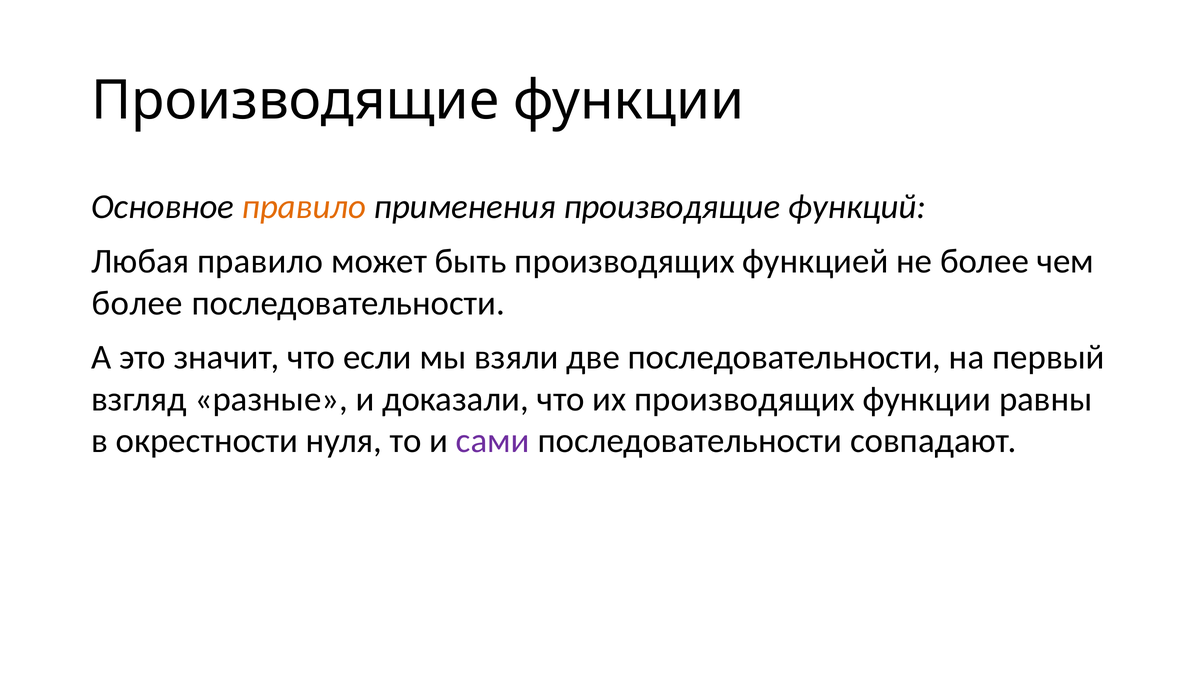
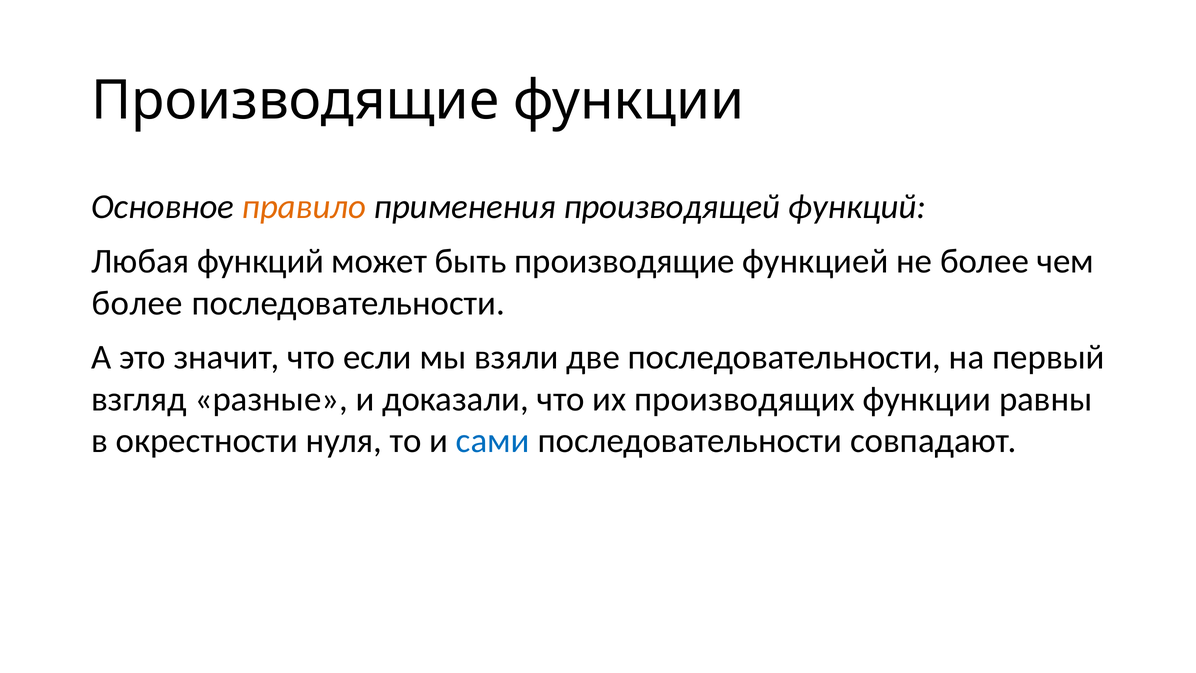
применения производящие: производящие -> производящей (672, 207)
Любая правило: правило -> функций (260, 261)
быть производящих: производящих -> производящие (625, 261)
сами colour: purple -> blue (493, 441)
